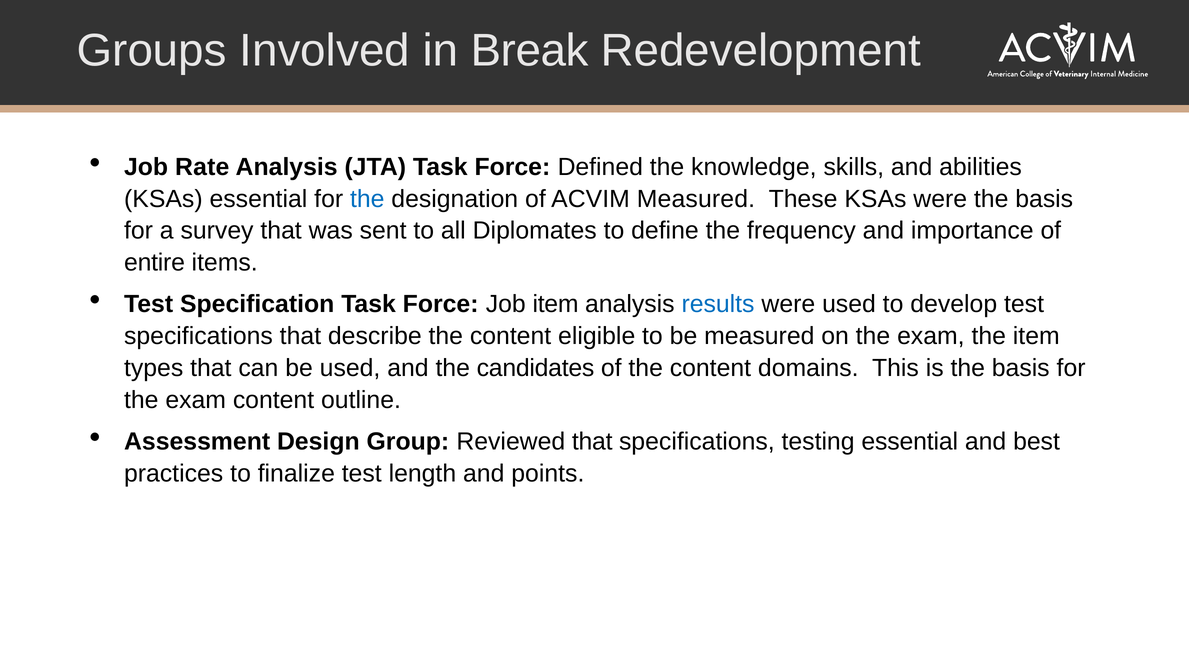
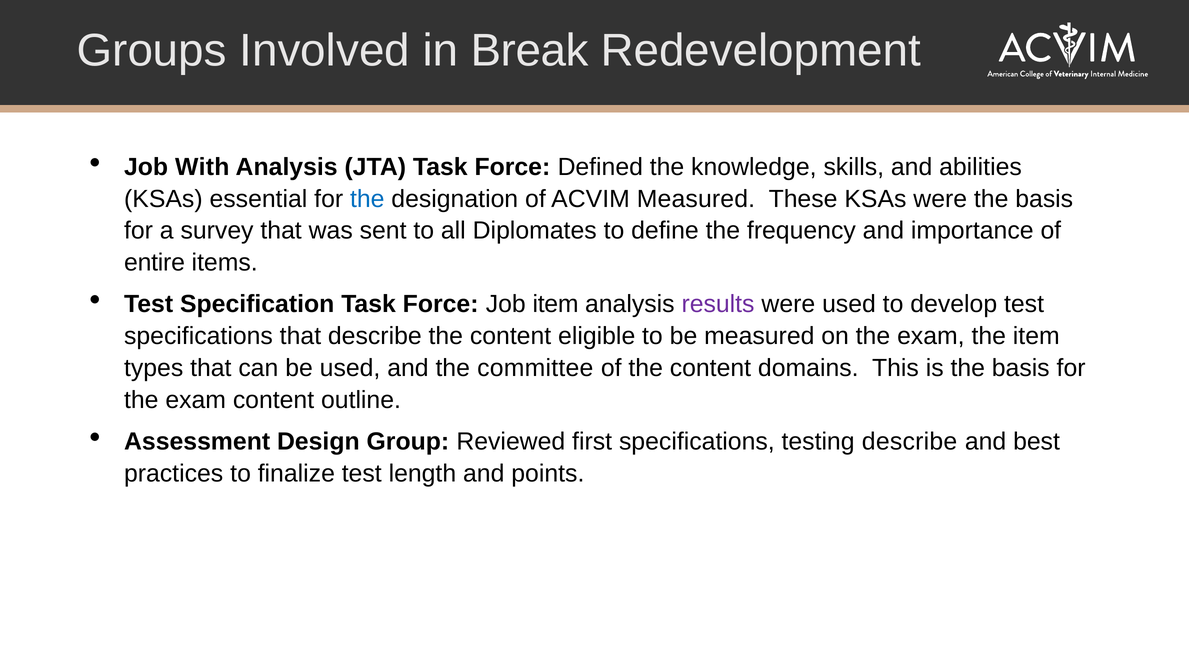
Rate: Rate -> With (202, 167)
results colour: blue -> purple (718, 304)
candidates: candidates -> committee (535, 368)
Reviewed that: that -> first (592, 441)
testing essential: essential -> describe (910, 441)
